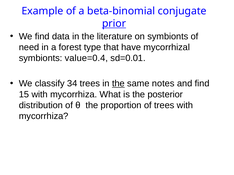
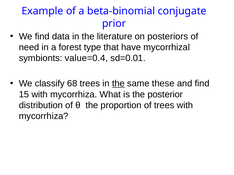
prior underline: present -> none (114, 24)
on symbionts: symbionts -> posteriors (168, 37)
34: 34 -> 68 (72, 84)
notes: notes -> these (163, 84)
